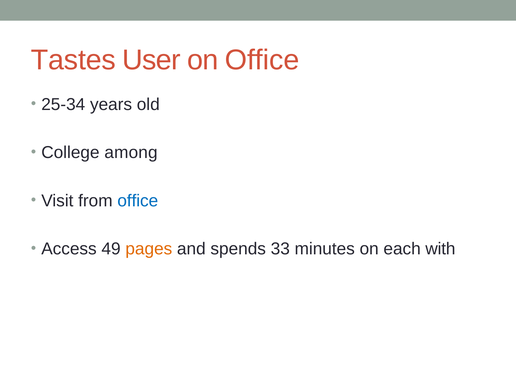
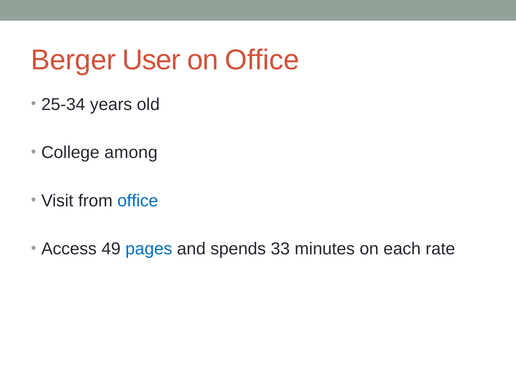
Tastes: Tastes -> Berger (73, 60)
pages colour: orange -> blue (149, 249)
with: with -> rate (440, 249)
